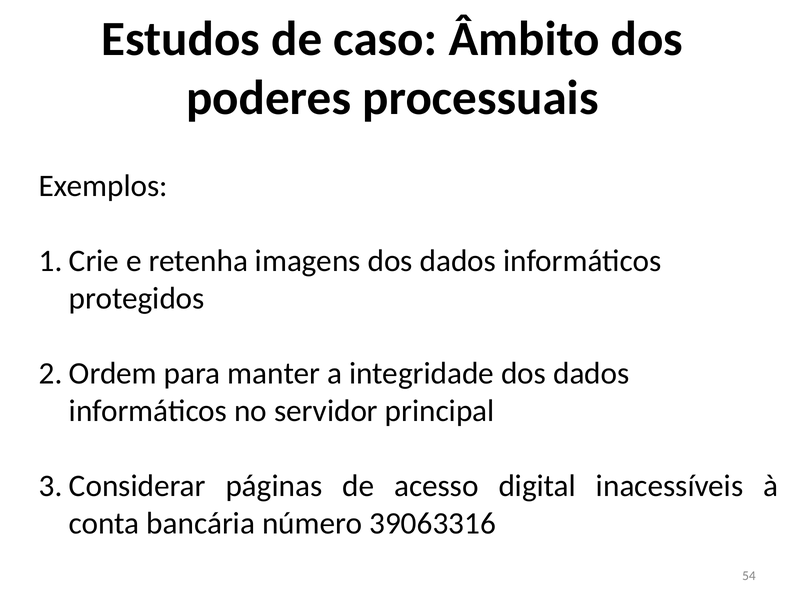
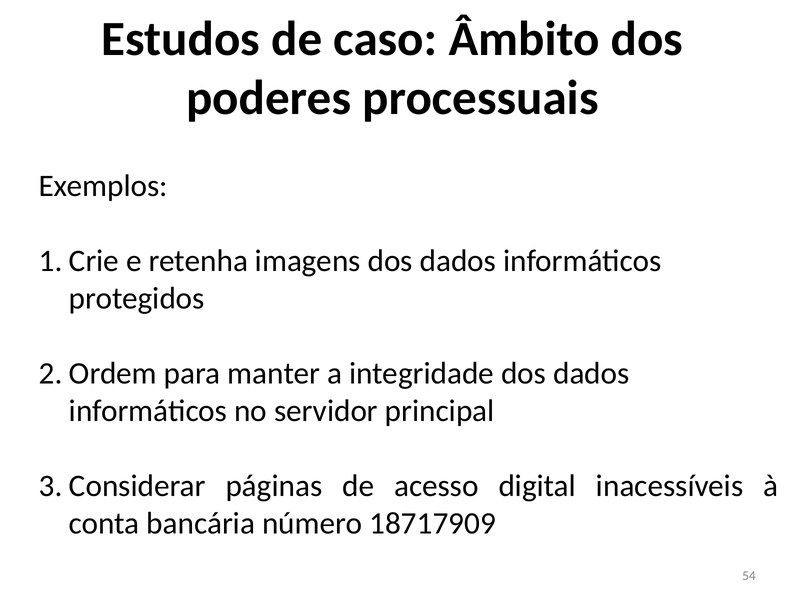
39063316: 39063316 -> 18717909 (433, 524)
